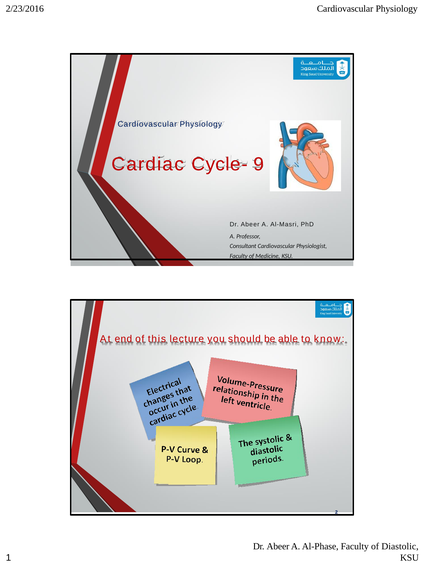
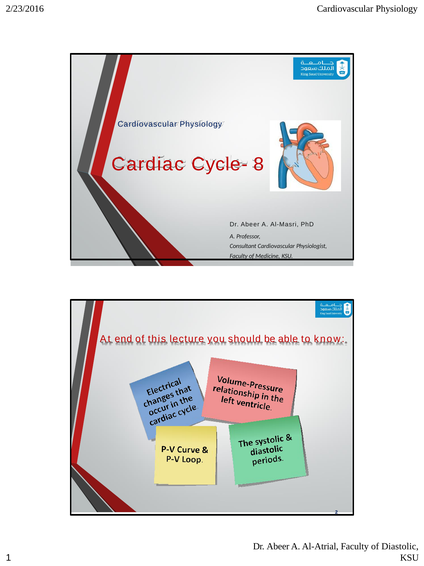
9: 9 -> 8 (259, 164)
Al-Phase: Al-Phase -> Al-Atrial (320, 546)
